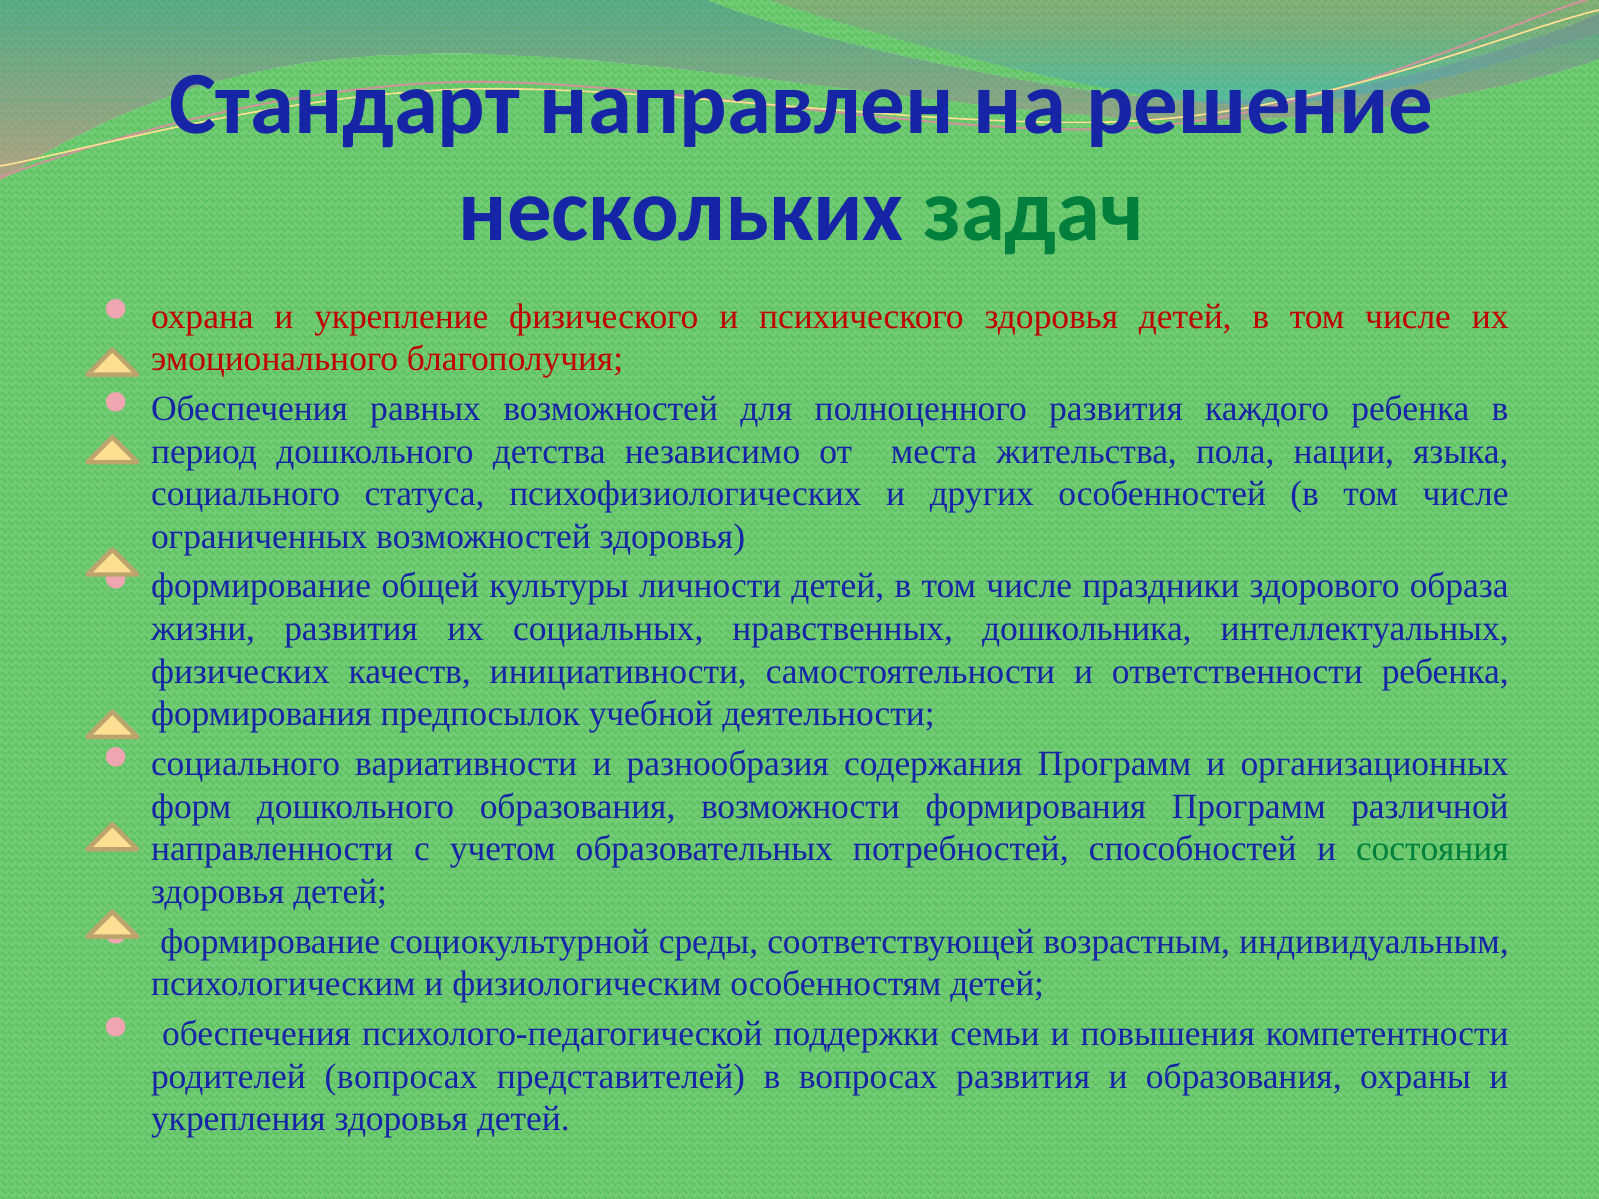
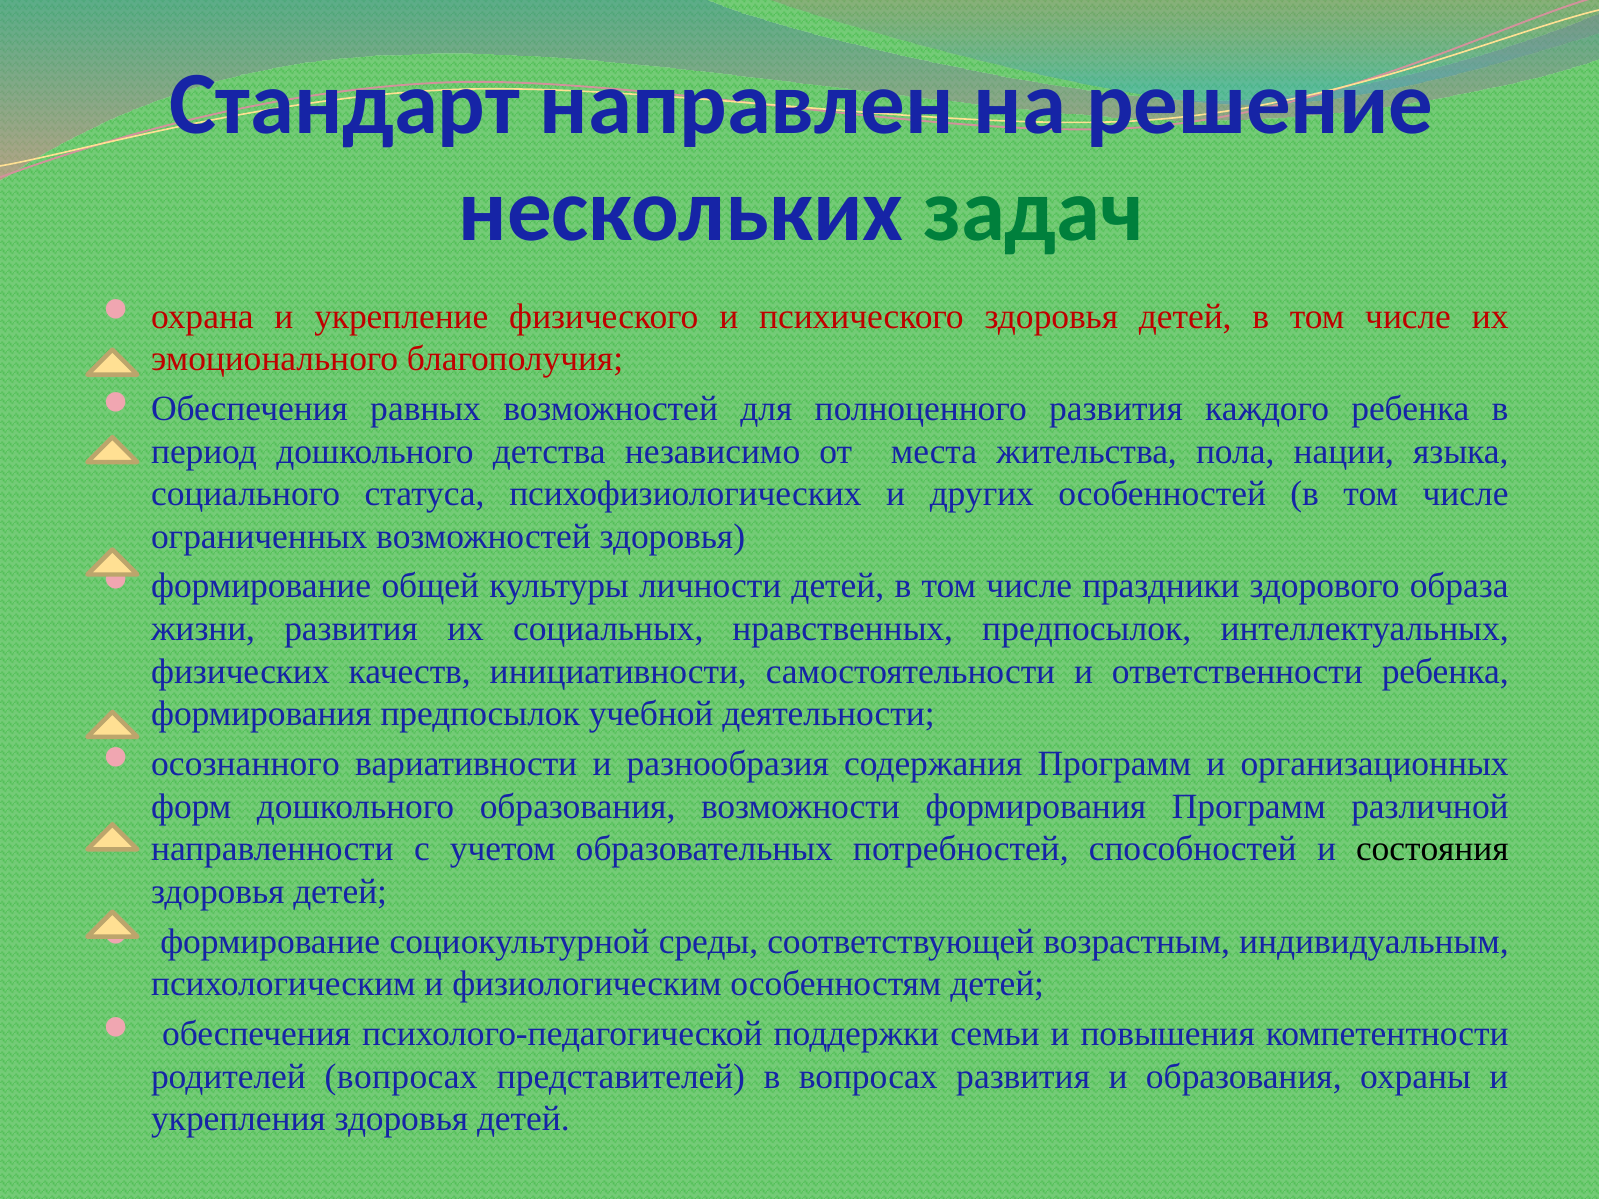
нравственных дошкольника: дошкольника -> предпосылок (1087, 629)
социального: социального -> осознанного (245, 764)
состояния colour: green -> black (1432, 849)
